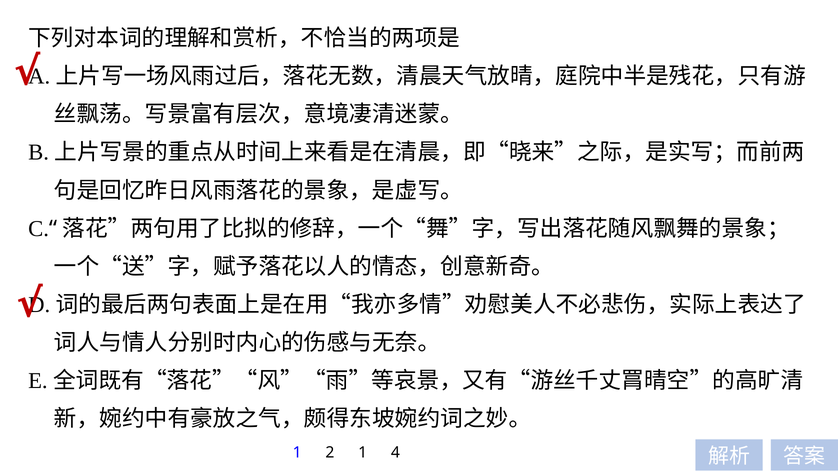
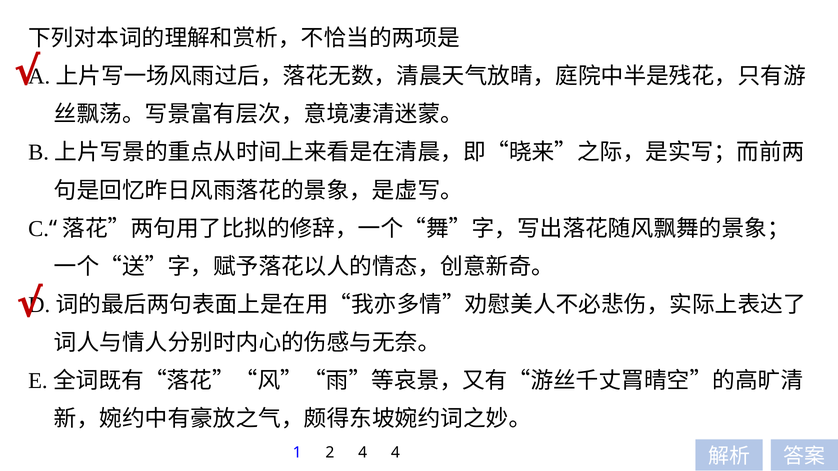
2 1: 1 -> 4 (363, 453)
